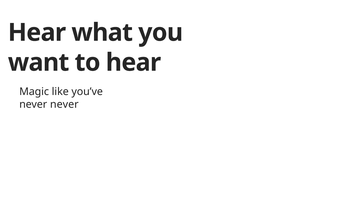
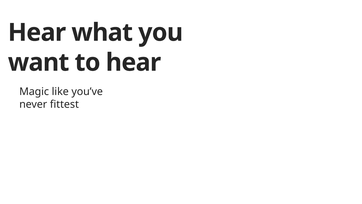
never never: never -> fittest (64, 104)
